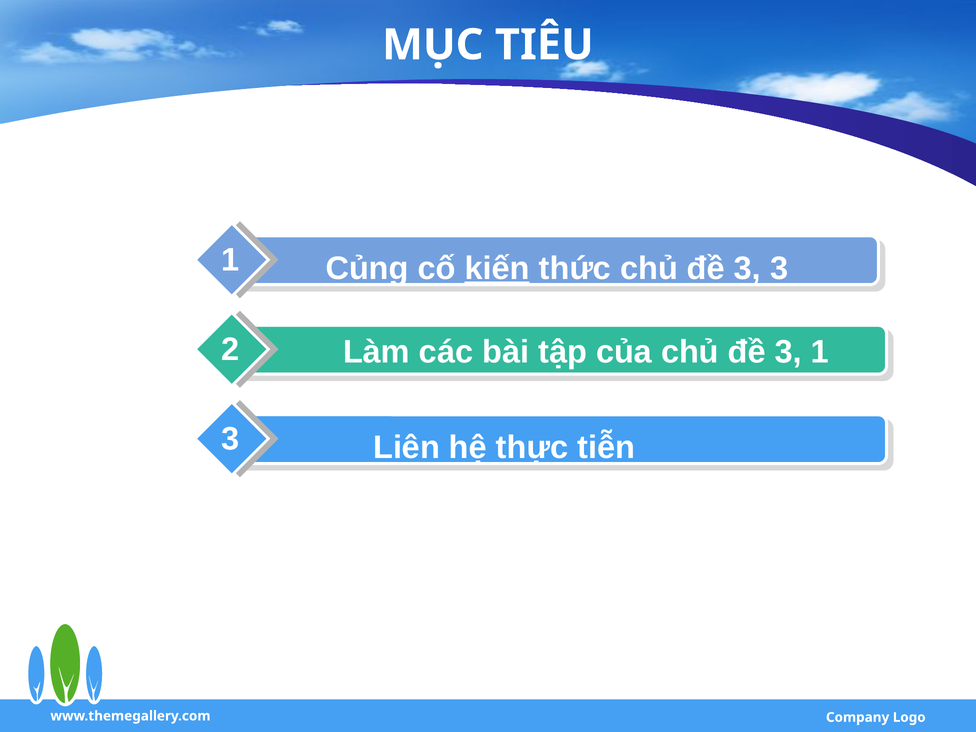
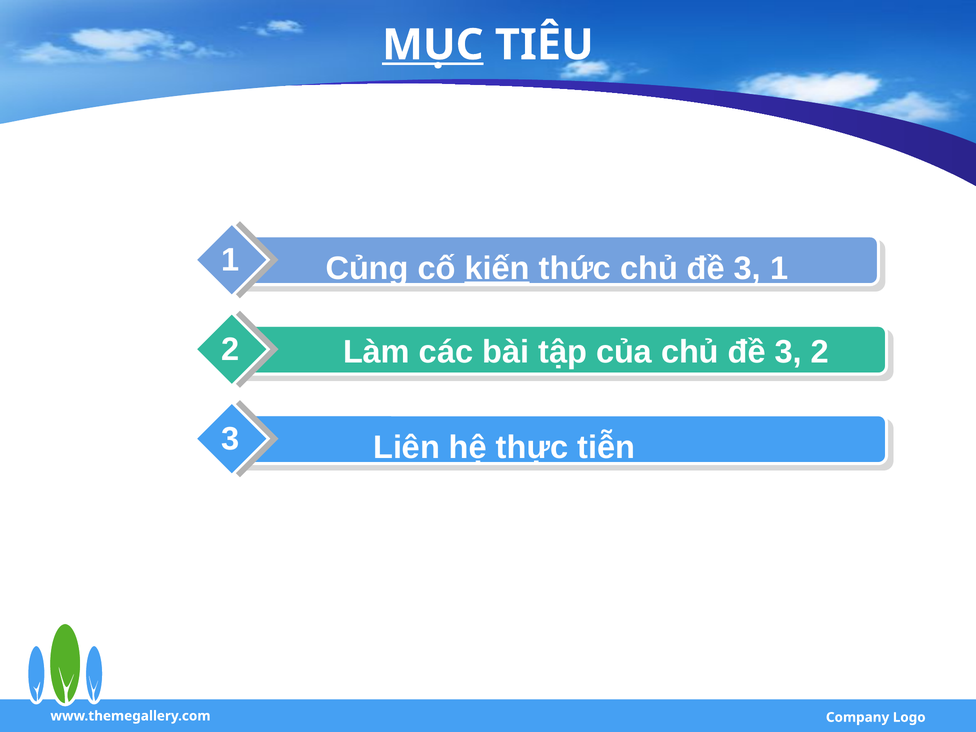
MỤC underline: none -> present (433, 45)
3 3: 3 -> 1 (779, 268)
đề 3 1: 1 -> 2 (820, 352)
